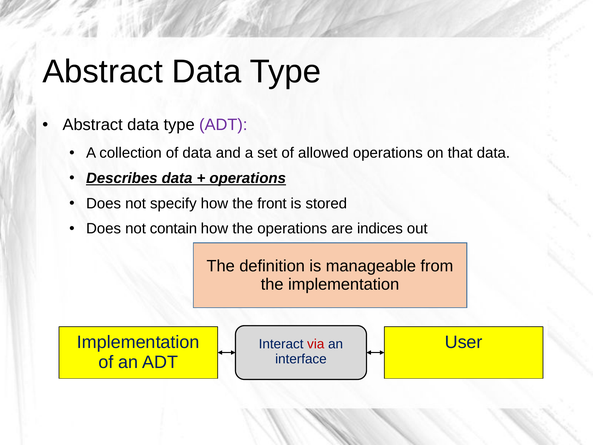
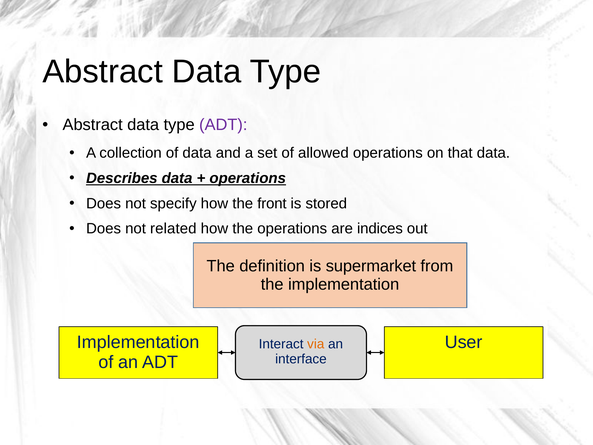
contain: contain -> related (173, 228)
manageable: manageable -> supermarket (371, 266)
via colour: red -> orange (316, 344)
